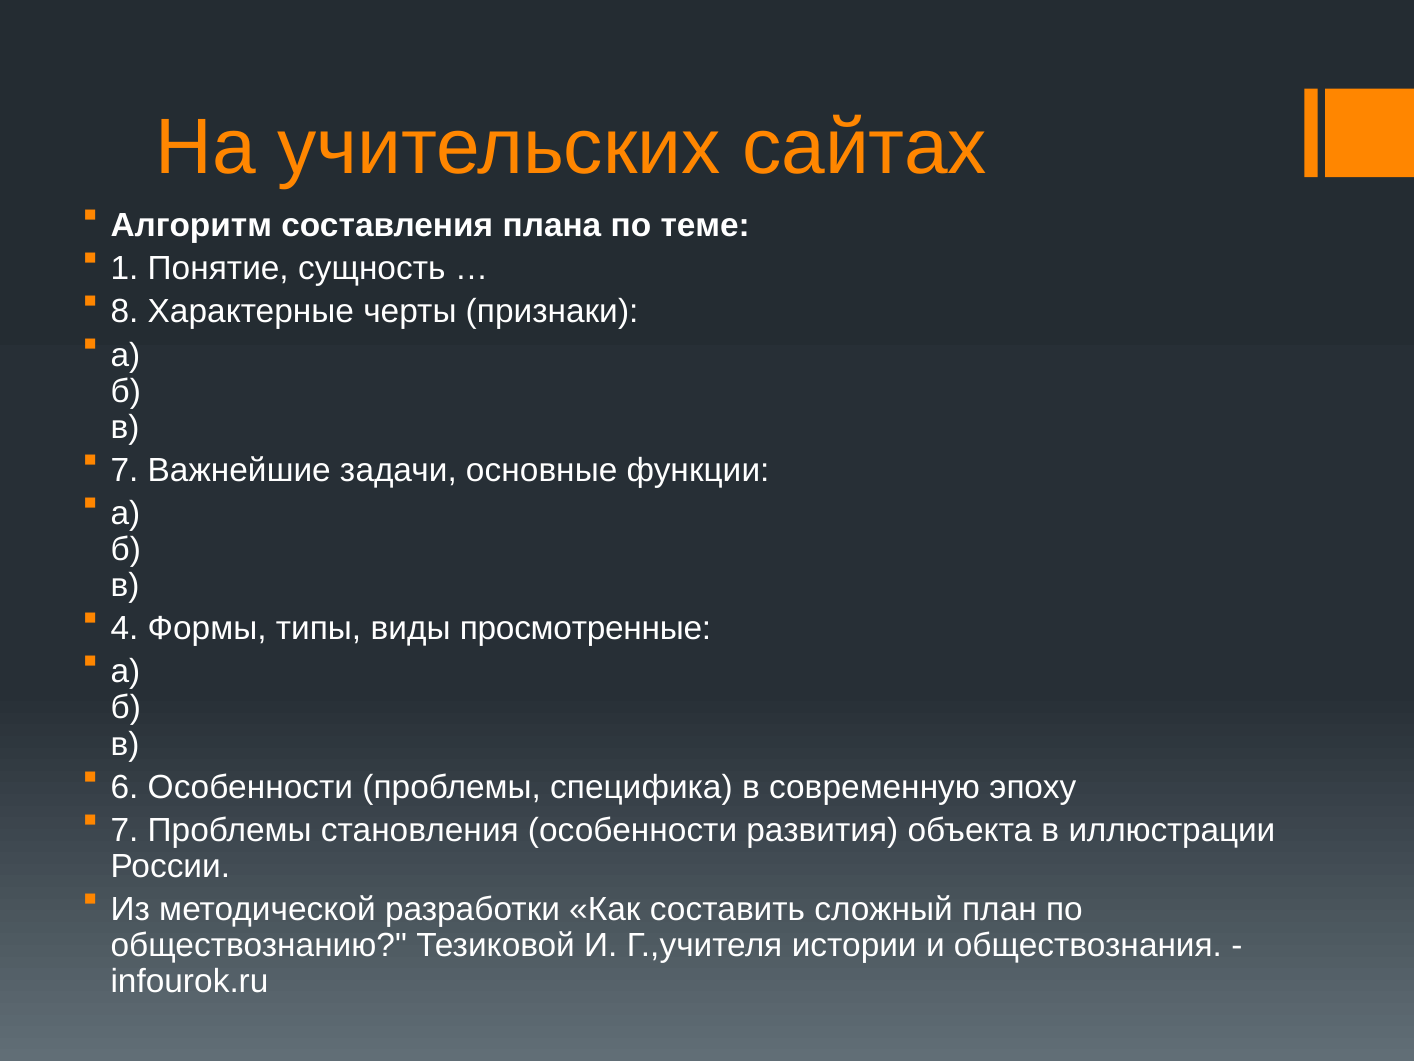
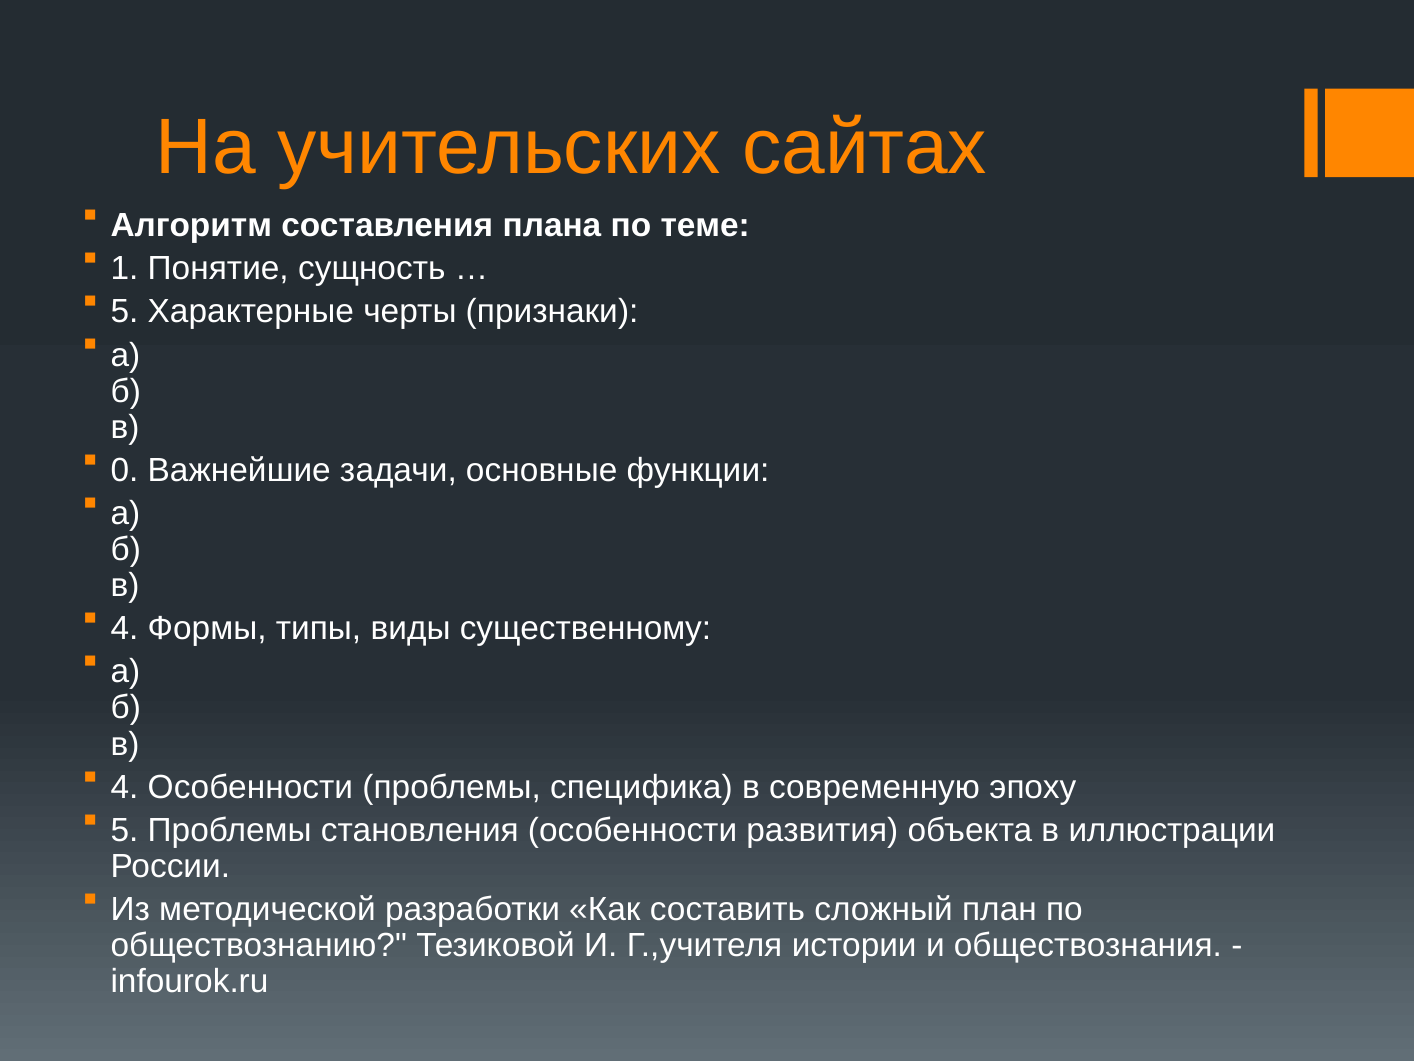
8: 8 -> 5 (125, 312)
7: 7 -> 0 (125, 470)
просмотренные: просмотренные -> существенному (585, 628)
6: 6 -> 4 (125, 787)
7: 7 -> 5 (125, 830)
